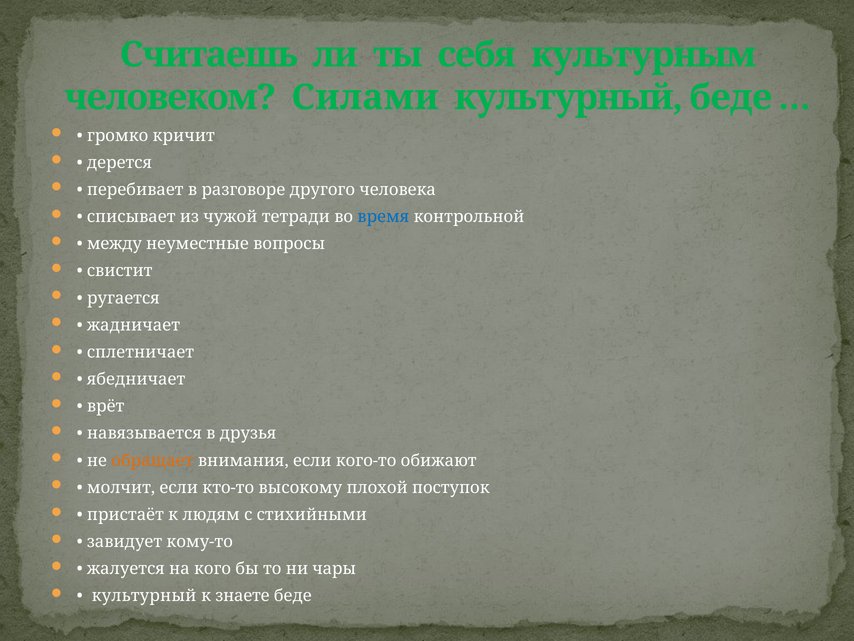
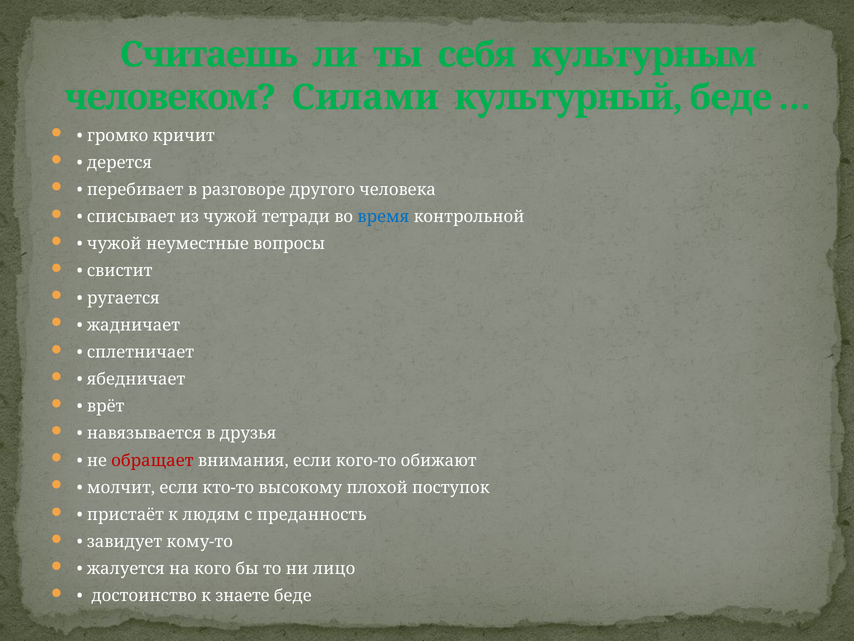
между: между -> чужой (114, 244)
обращает colour: orange -> red (152, 460)
стихийными: стихийными -> преданность (312, 514)
чары: чары -> лицо (334, 568)
культурный: культурный -> достоинство (144, 596)
